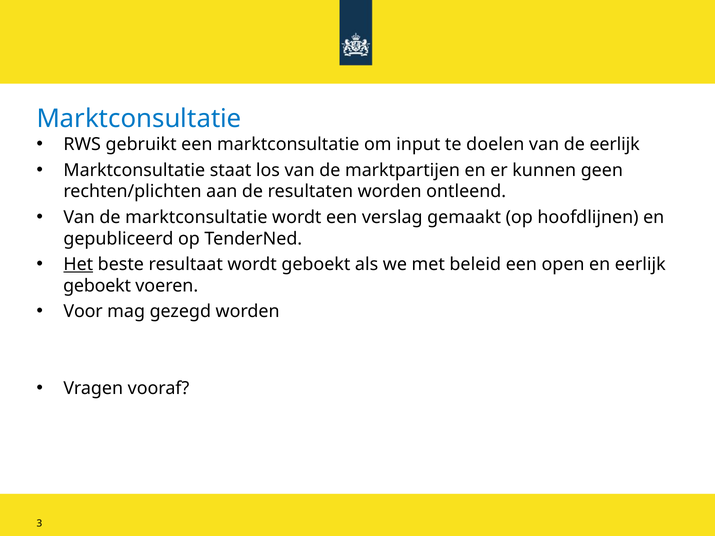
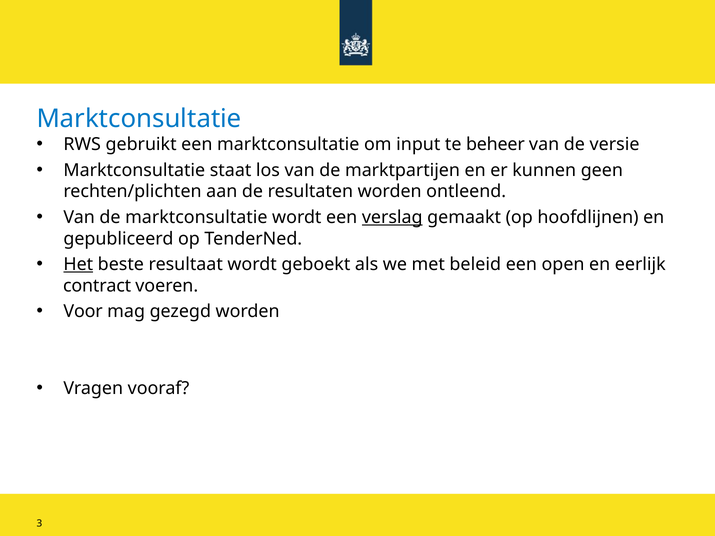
doelen: doelen -> beheer (495, 145)
de eerlijk: eerlijk -> versie (615, 145)
verslag underline: none -> present (392, 217)
geboekt: geboekt -> contract (97, 286)
